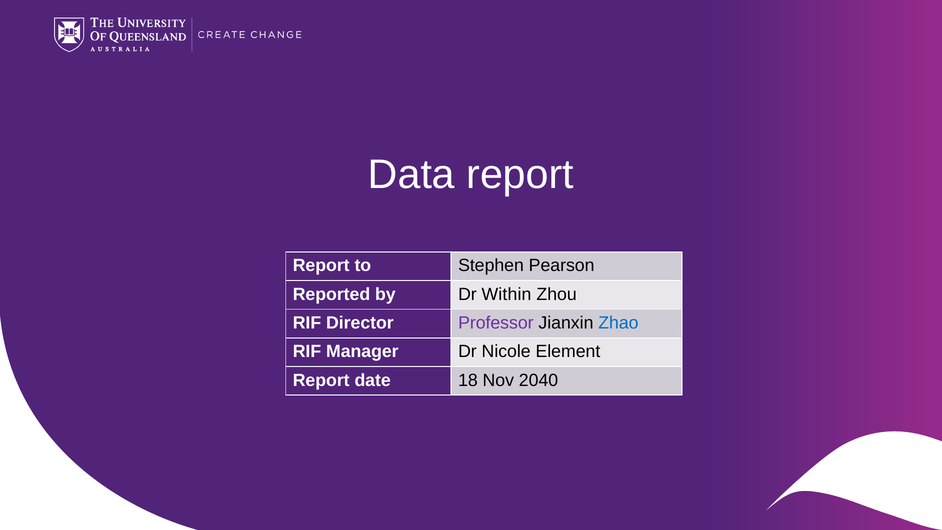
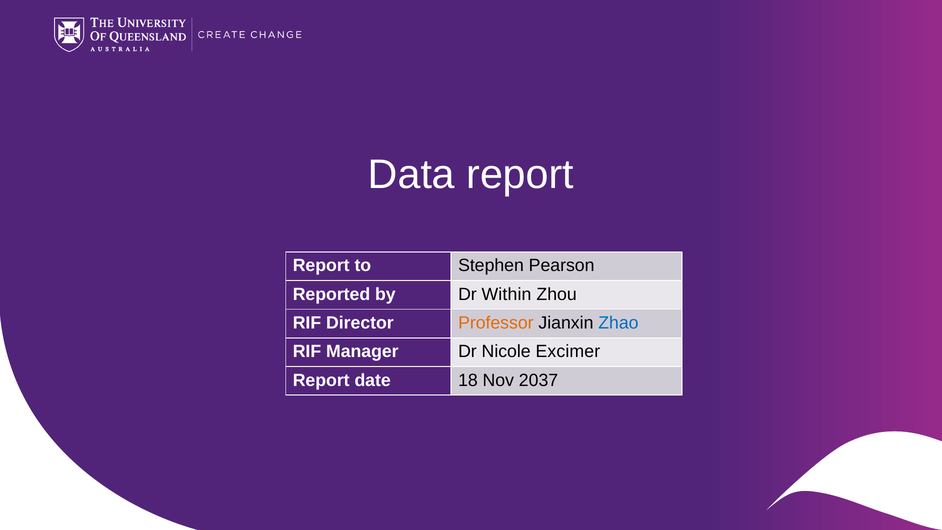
Professor colour: purple -> orange (496, 323)
Element: Element -> Excimer (568, 351)
2040: 2040 -> 2037 (538, 380)
